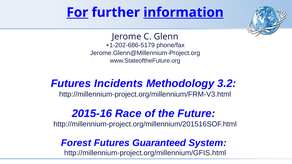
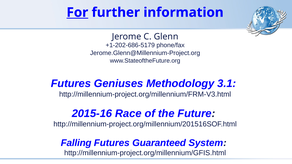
information underline: present -> none (184, 12)
Incidents: Incidents -> Geniuses (119, 84)
3.2: 3.2 -> 3.1 (227, 84)
Forest: Forest -> Falling (76, 143)
